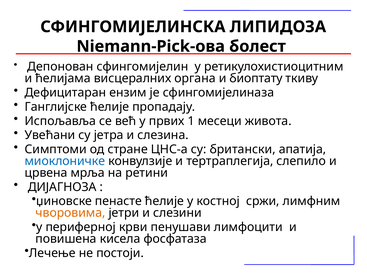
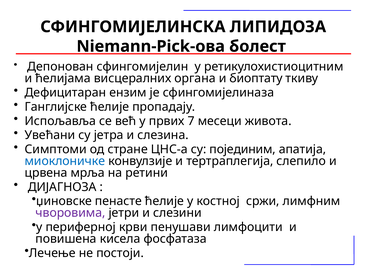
1: 1 -> 7 (191, 121)
британски: британски -> појединим (243, 149)
чворовима colour: orange -> purple (70, 213)
